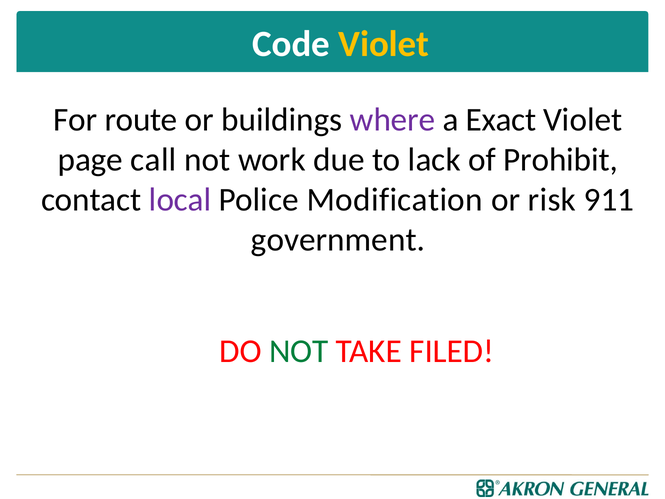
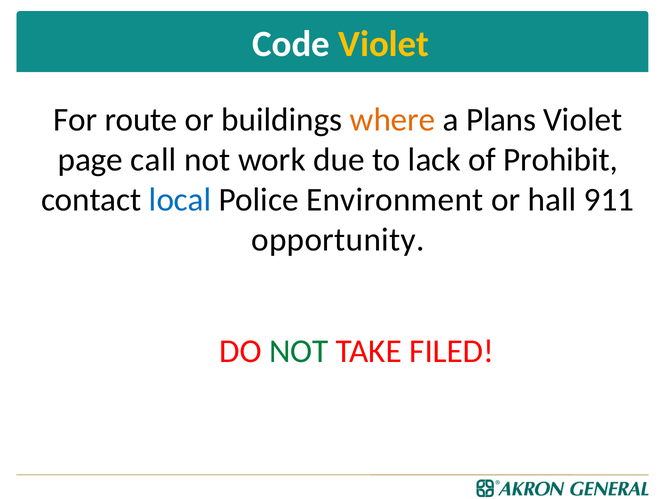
where colour: purple -> orange (393, 120)
Exact: Exact -> Plans (501, 120)
local colour: purple -> blue (180, 200)
Modification: Modification -> Environment (395, 200)
risk: risk -> hall (552, 200)
government: government -> opportunity (338, 240)
